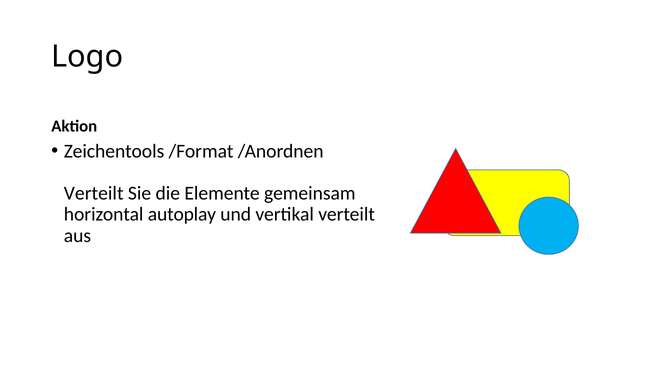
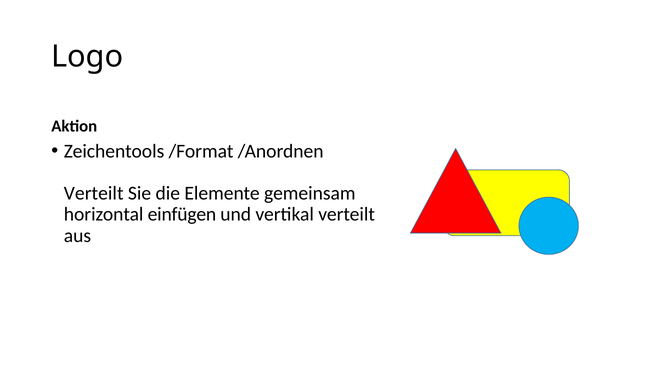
autoplay: autoplay -> einfügen (182, 214)
